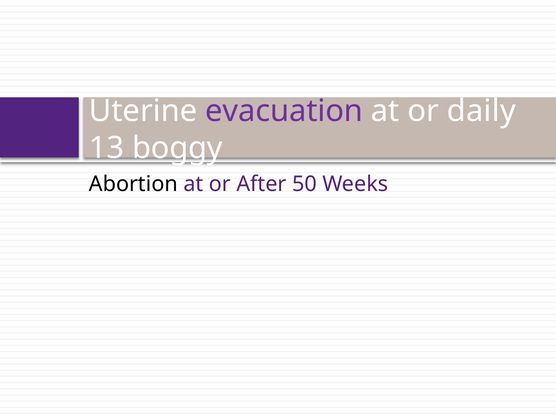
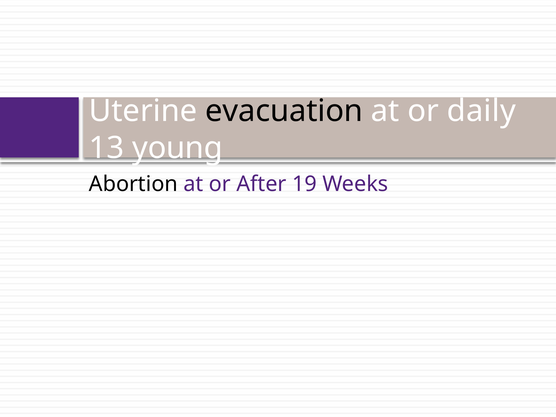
evacuation colour: purple -> black (284, 111)
boggy: boggy -> young (177, 148)
50: 50 -> 19 (304, 184)
